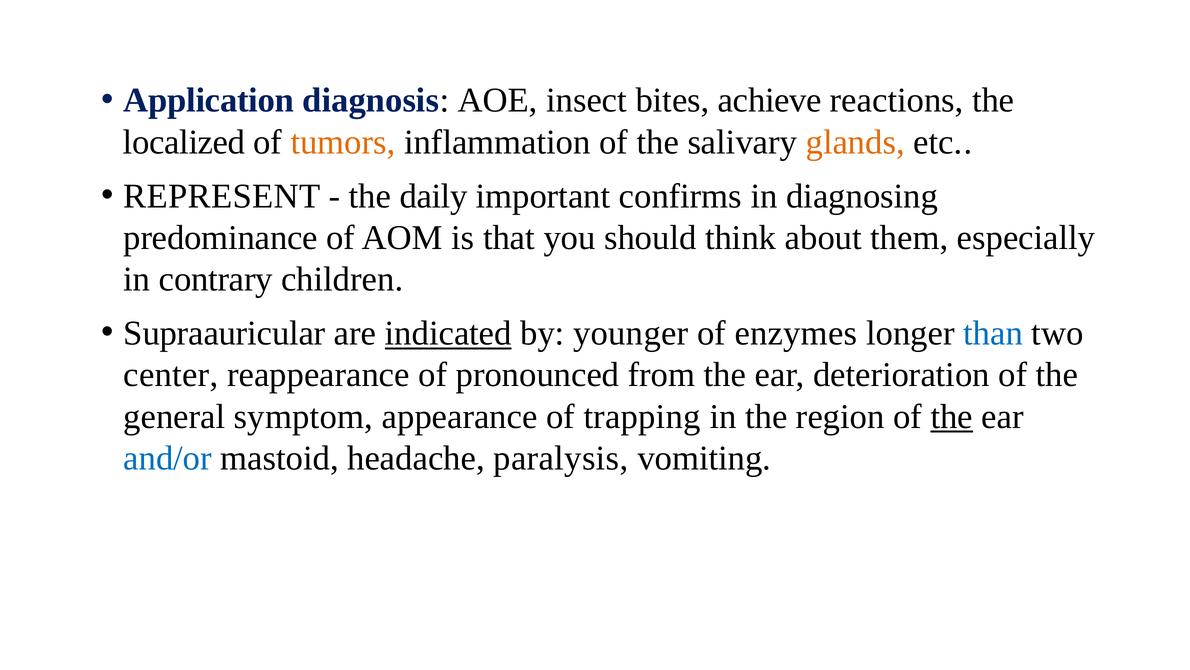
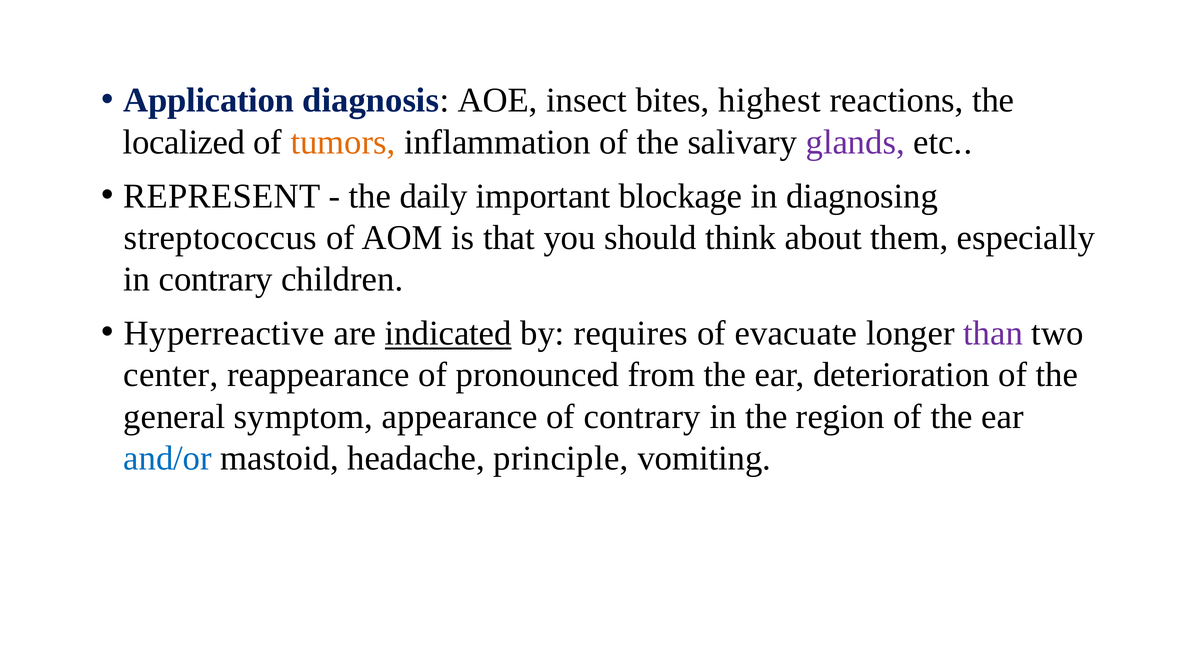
achieve: achieve -> highest (769, 100)
glands colour: orange -> purple (855, 142)
confirms: confirms -> blockage (681, 196)
predominance: predominance -> streptococcus (220, 238)
Supraauricular: Supraauricular -> Hyperreactive (224, 333)
younger: younger -> requires (631, 333)
enzymes: enzymes -> evacuate (796, 333)
than colour: blue -> purple (993, 333)
of trapping: trapping -> contrary (642, 416)
the underline: present -> none (952, 416)
paralysis: paralysis -> principle (561, 458)
